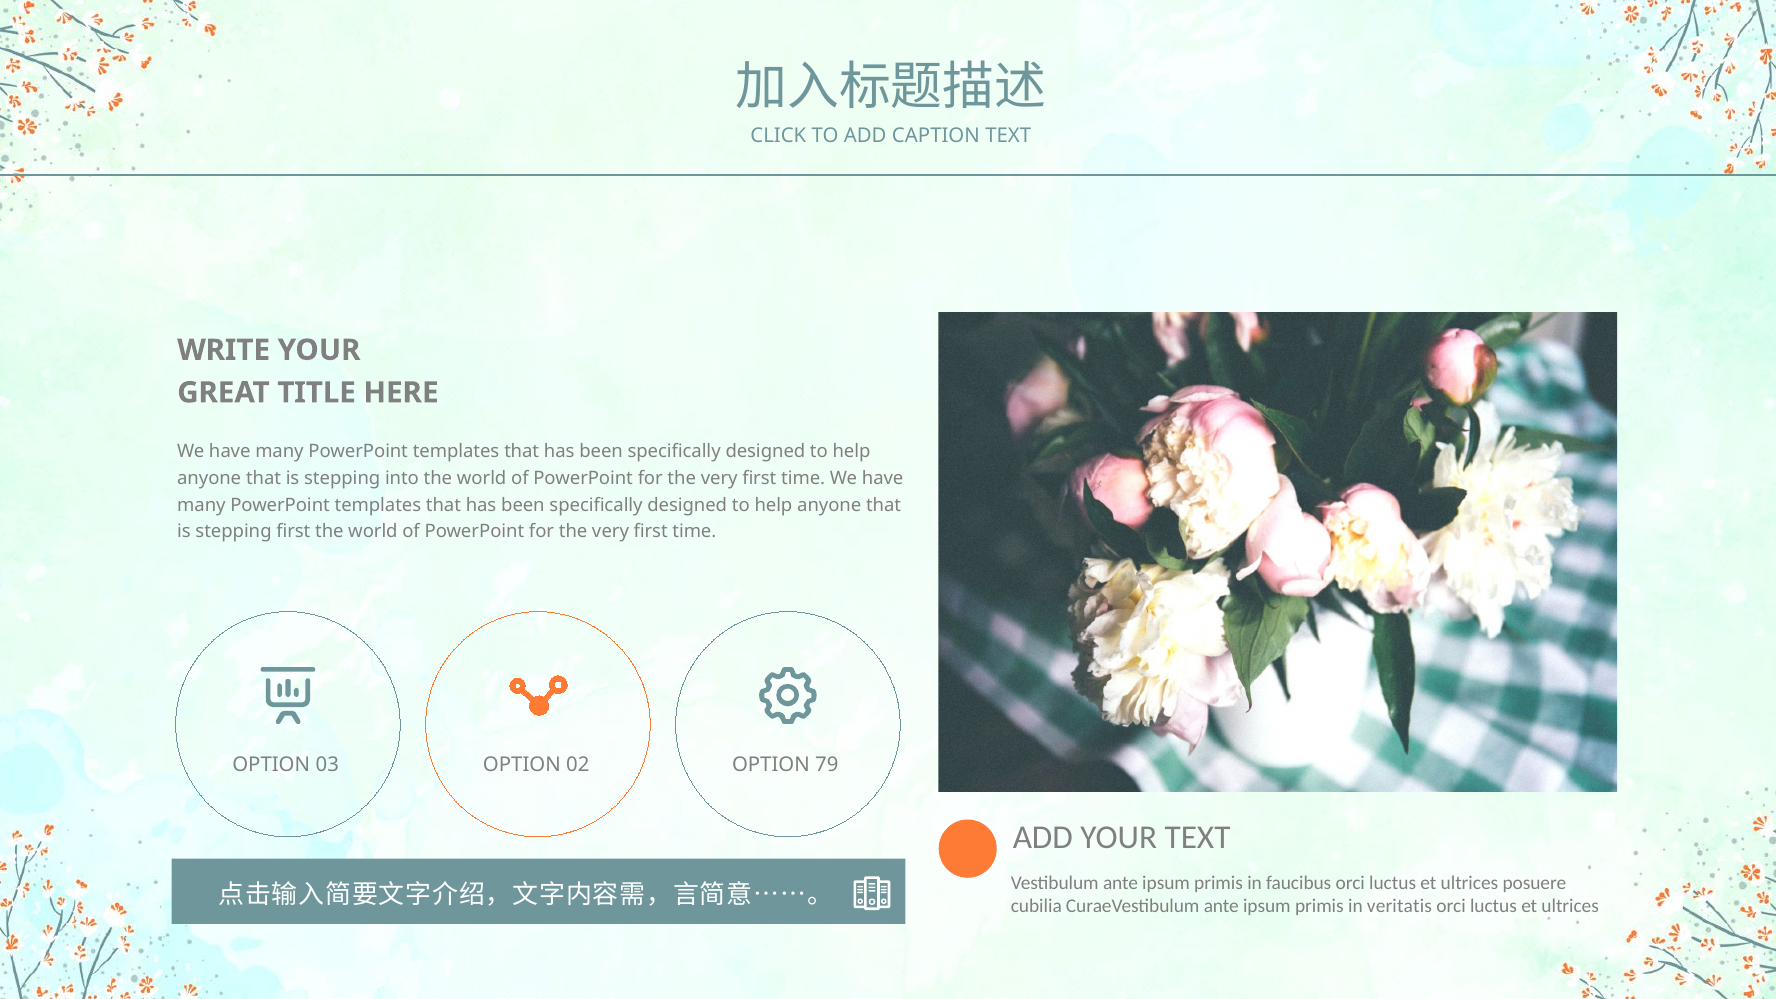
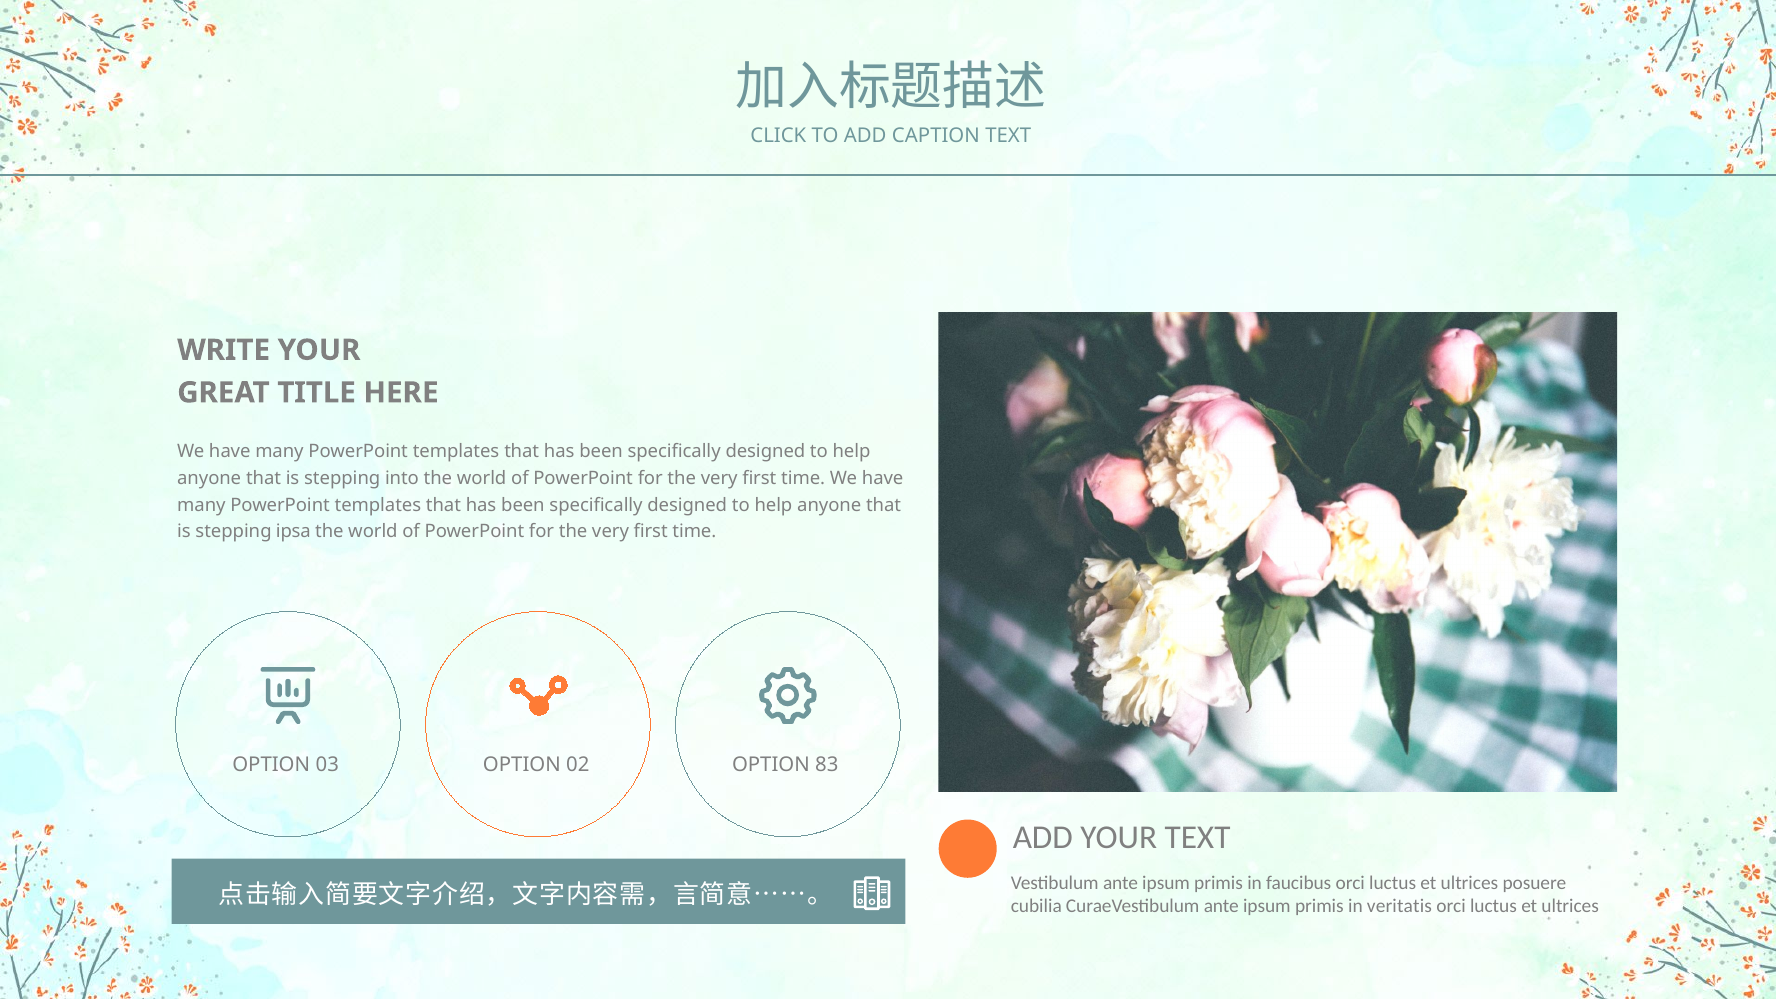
stepping first: first -> ipsa (293, 532)
79: 79 -> 83 (827, 765)
